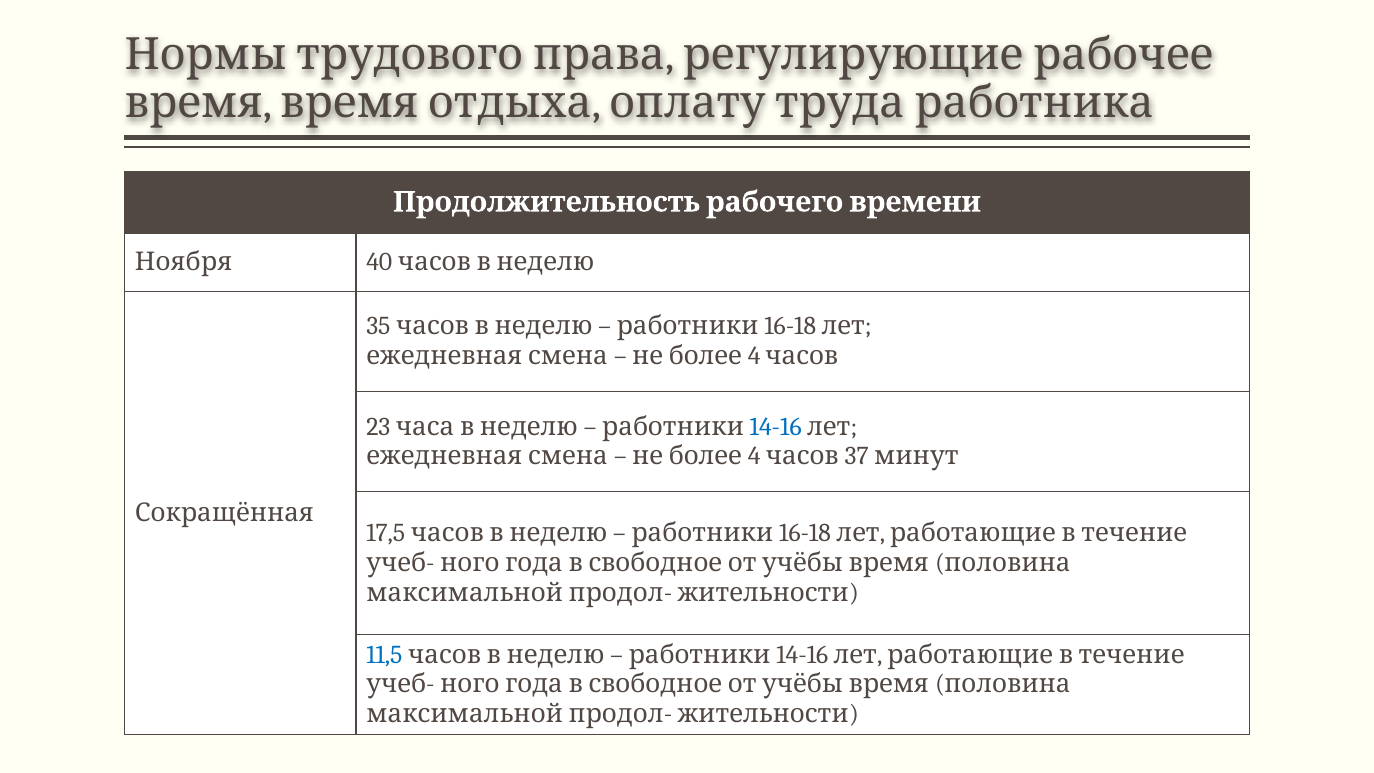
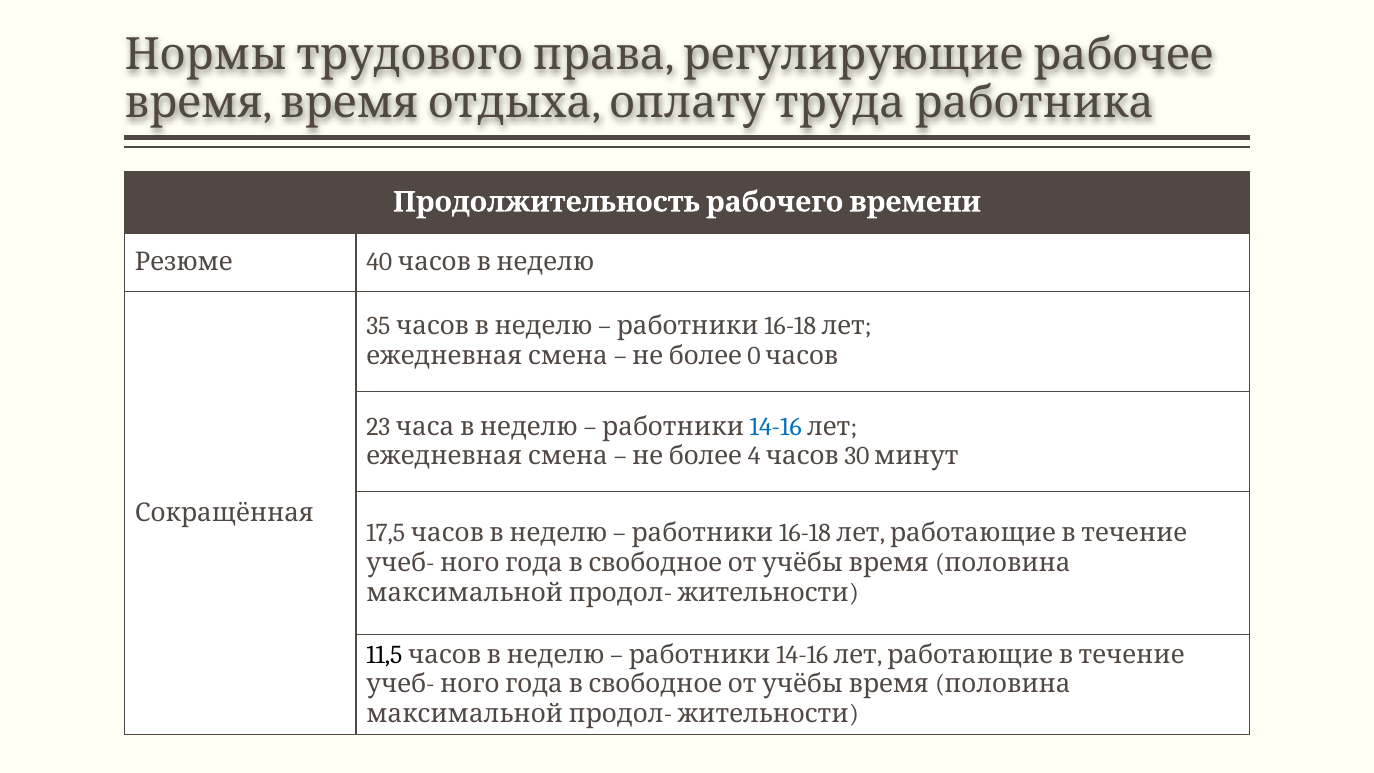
Ноября: Ноября -> Резюме (184, 262)
4: 4 -> 0 (754, 356)
37: 37 -> 30 (857, 456)
11,5 colour: blue -> black (384, 655)
